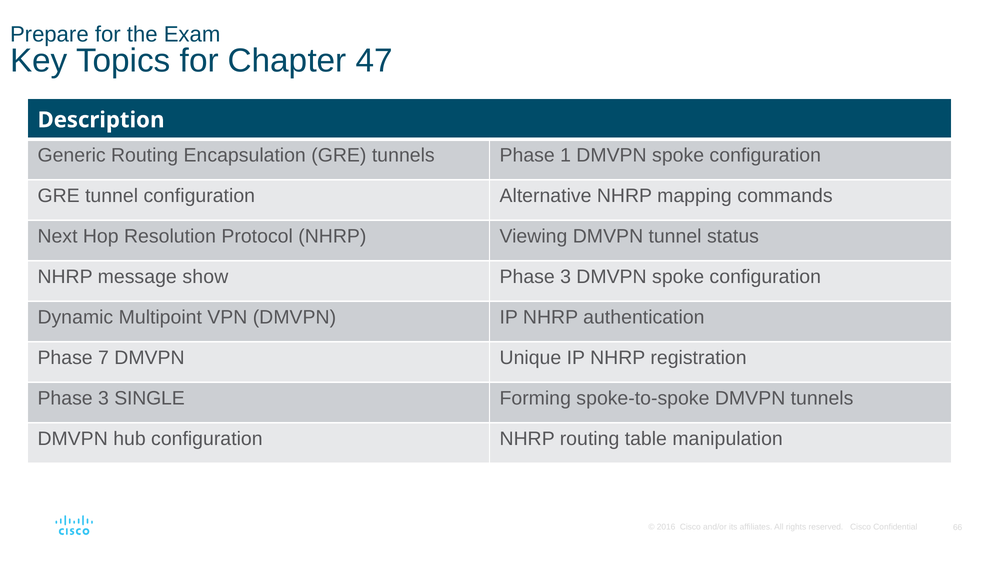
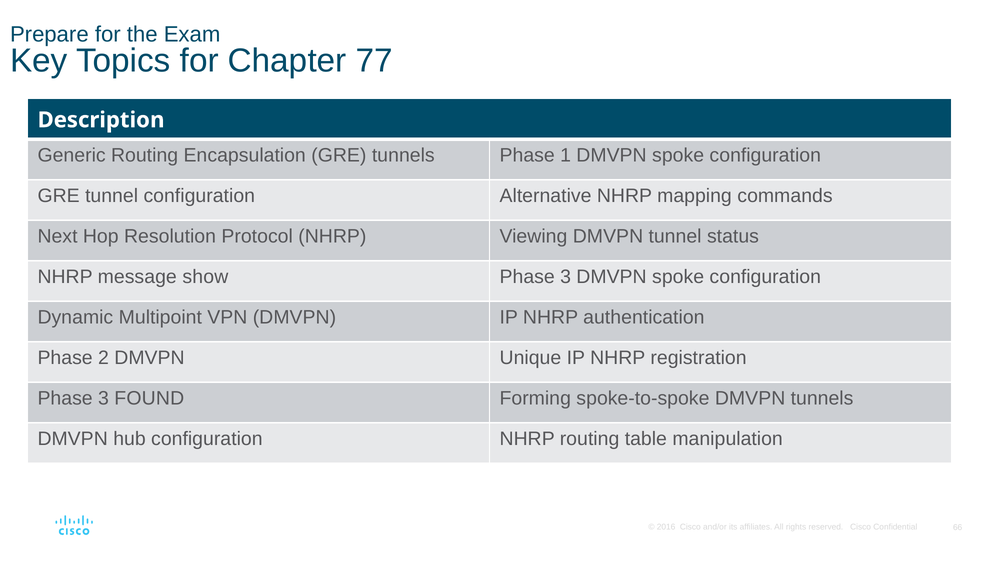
47: 47 -> 77 (374, 61)
7: 7 -> 2 (104, 358)
SINGLE: SINGLE -> FOUND (149, 399)
